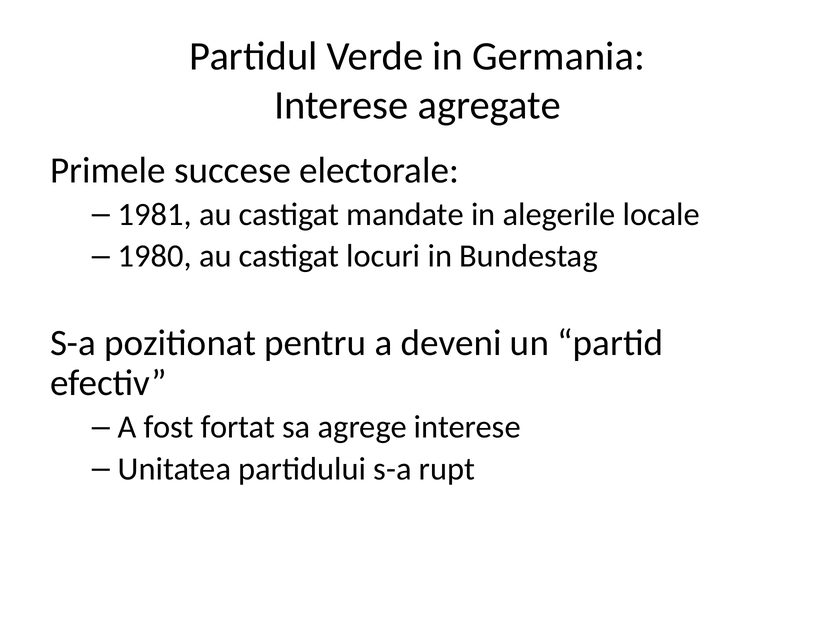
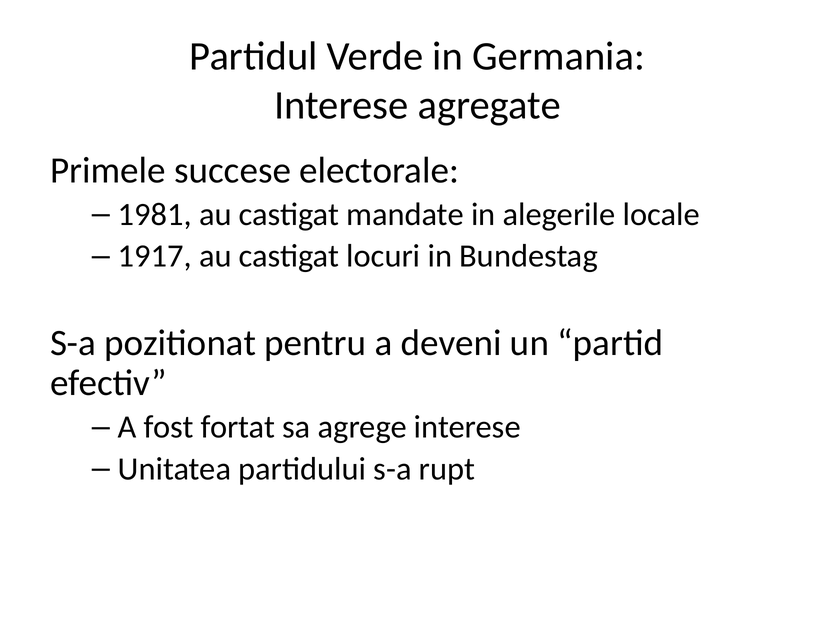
1980: 1980 -> 1917 (155, 256)
